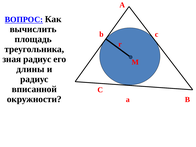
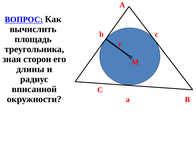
зная радиус: радиус -> сторон (37, 59)
